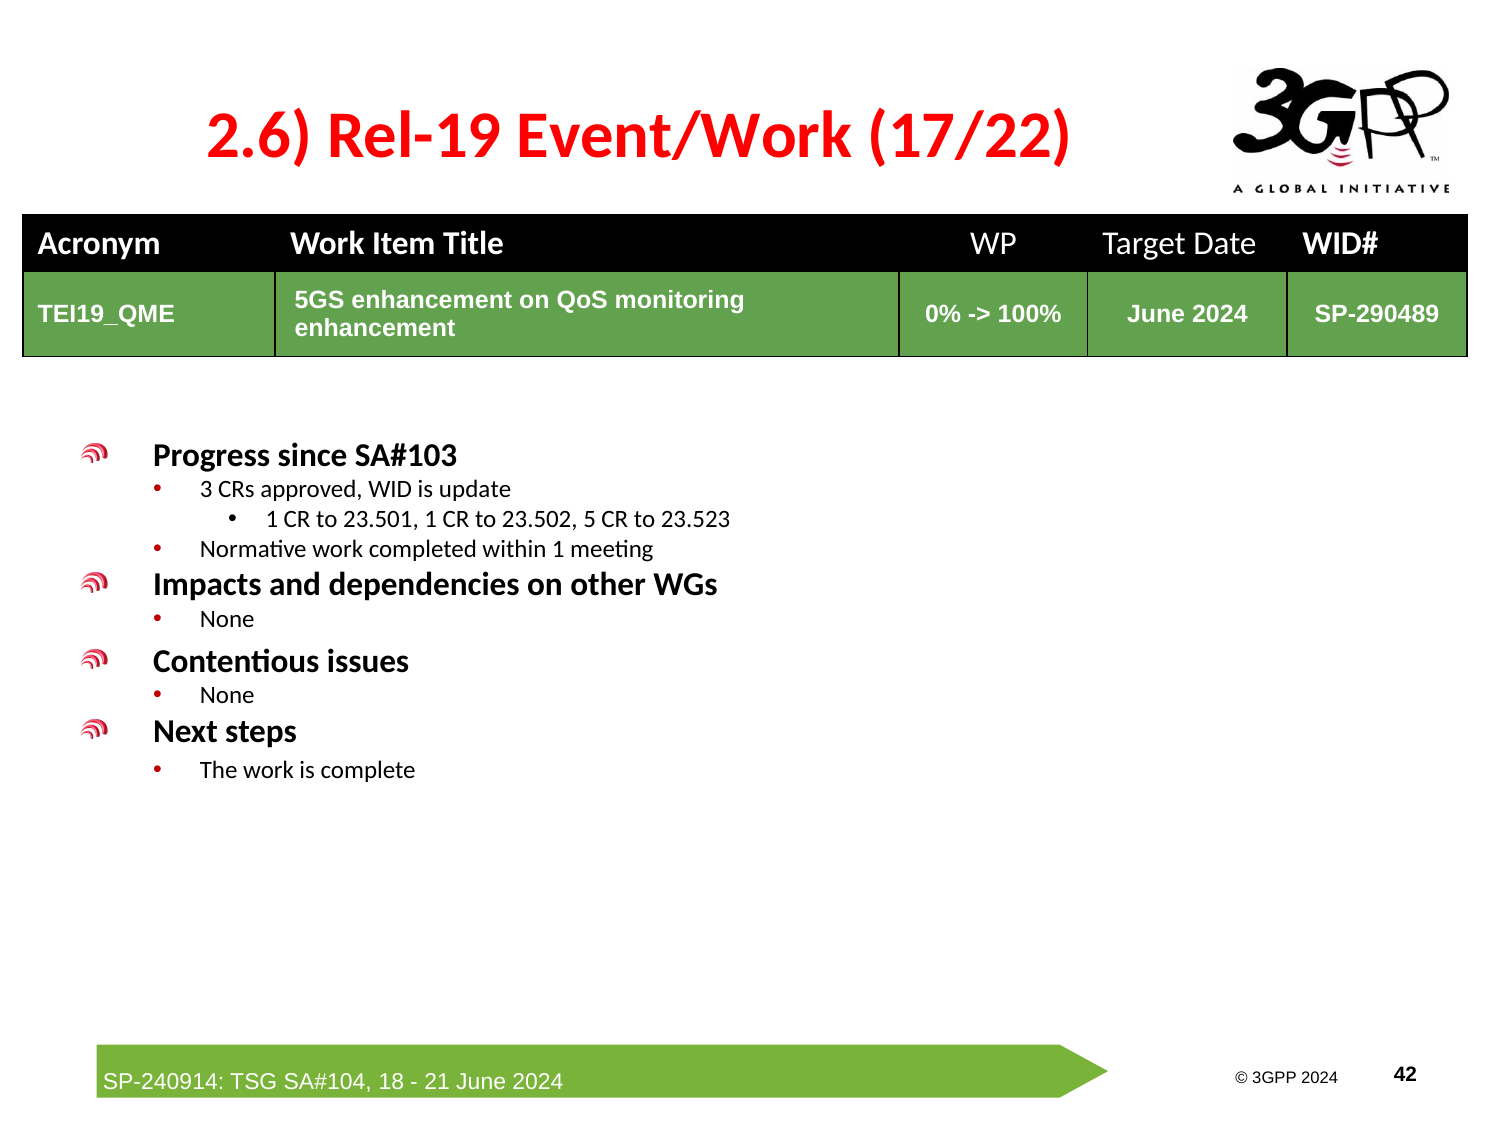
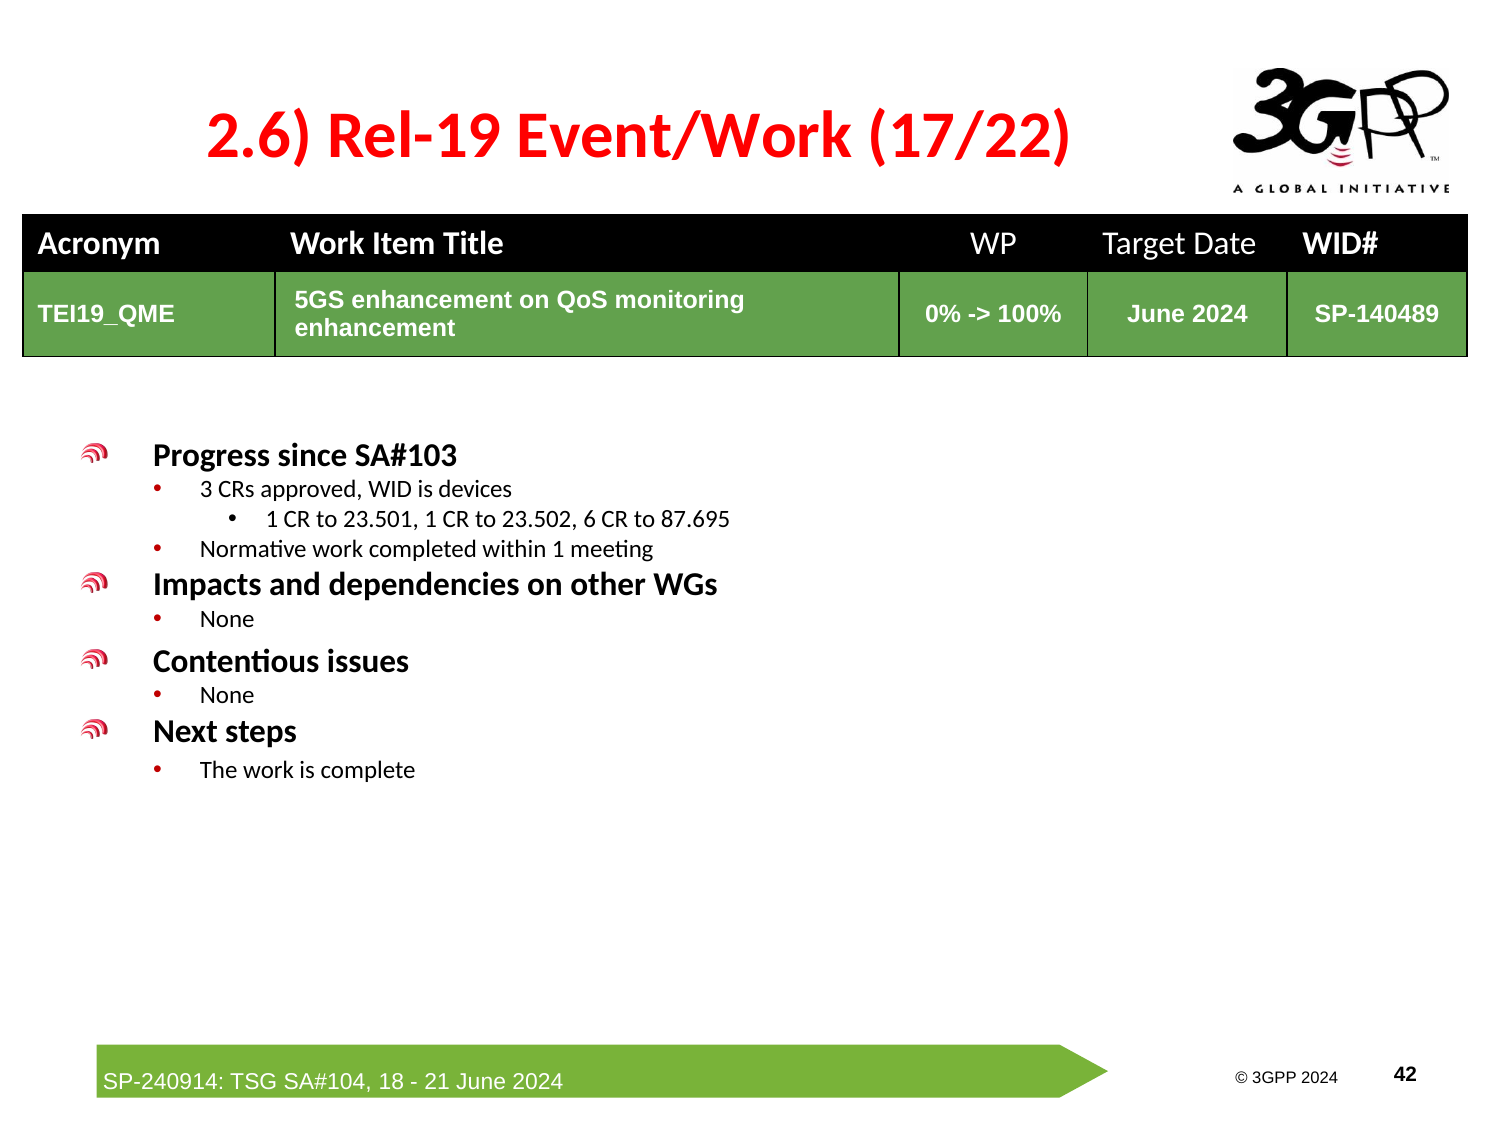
SP-290489: SP-290489 -> SP-140489 (1377, 314)
update: update -> devices (475, 490)
5: 5 -> 6 (590, 520)
23.523: 23.523 -> 87.695 (696, 520)
